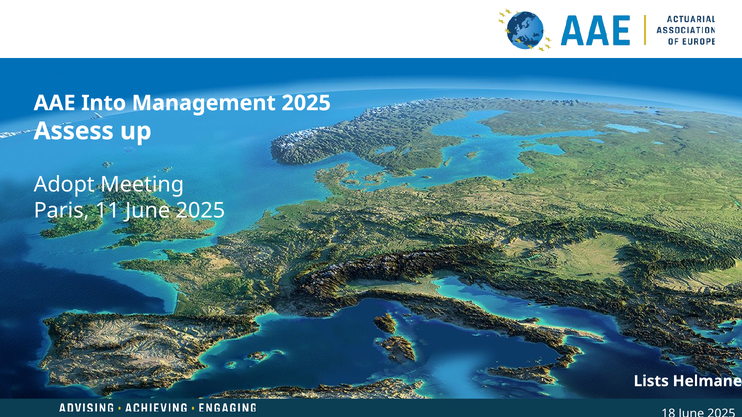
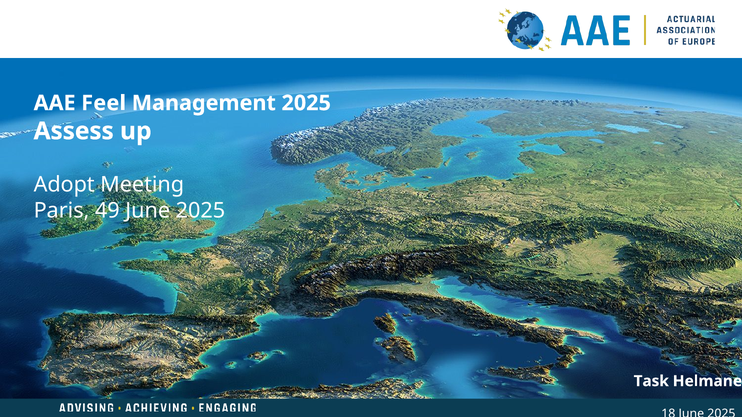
Into: Into -> Feel (104, 103)
11: 11 -> 49 (107, 211)
Lists: Lists -> Task (651, 381)
